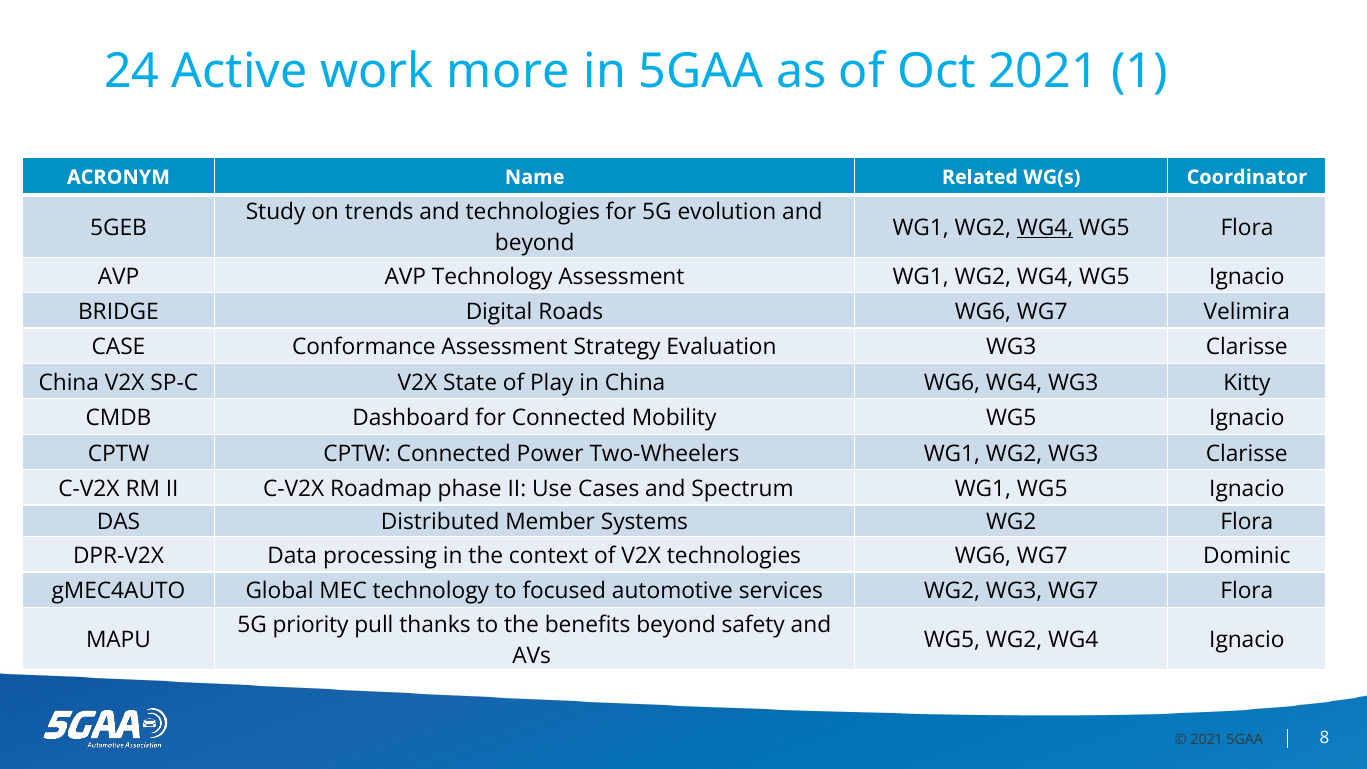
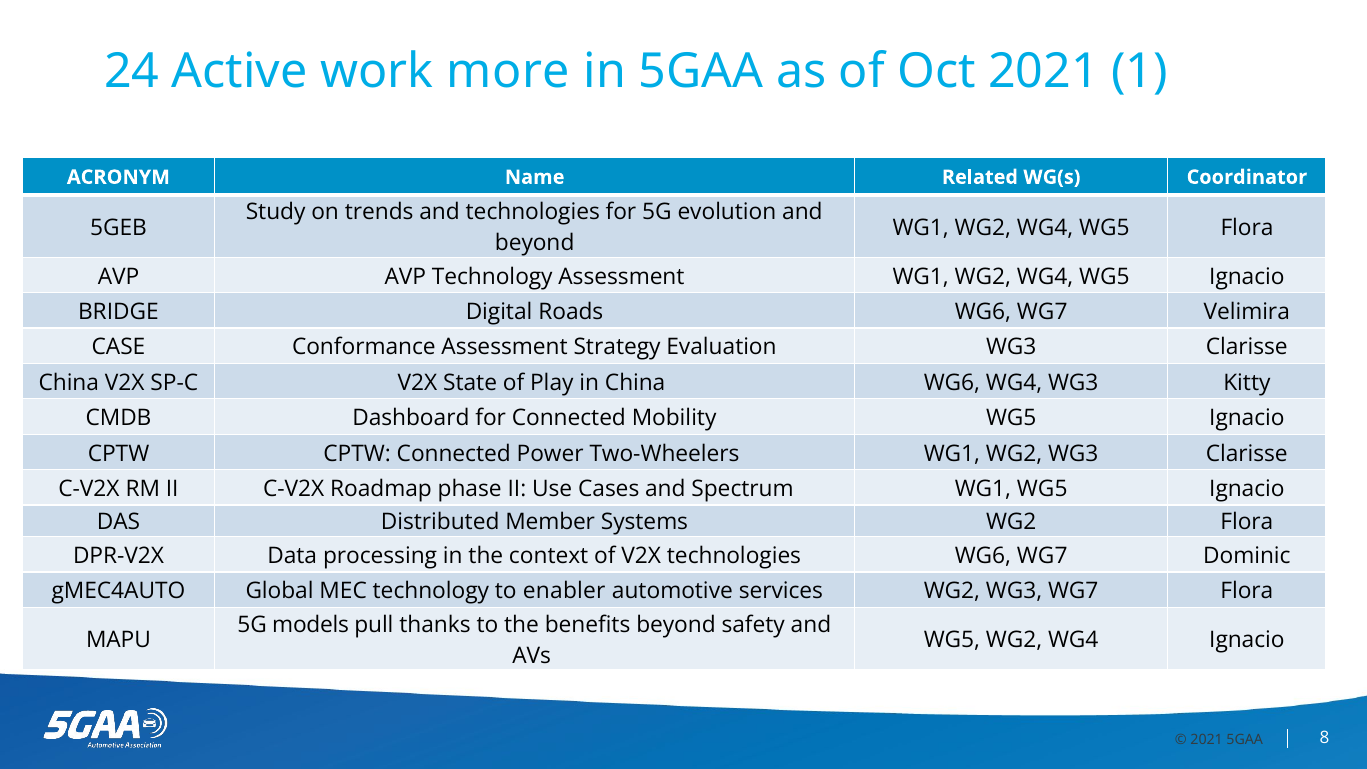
WG4 underline: present -> none (1045, 228)
focused: focused -> enabler (564, 591)
priority: priority -> models (311, 625)
